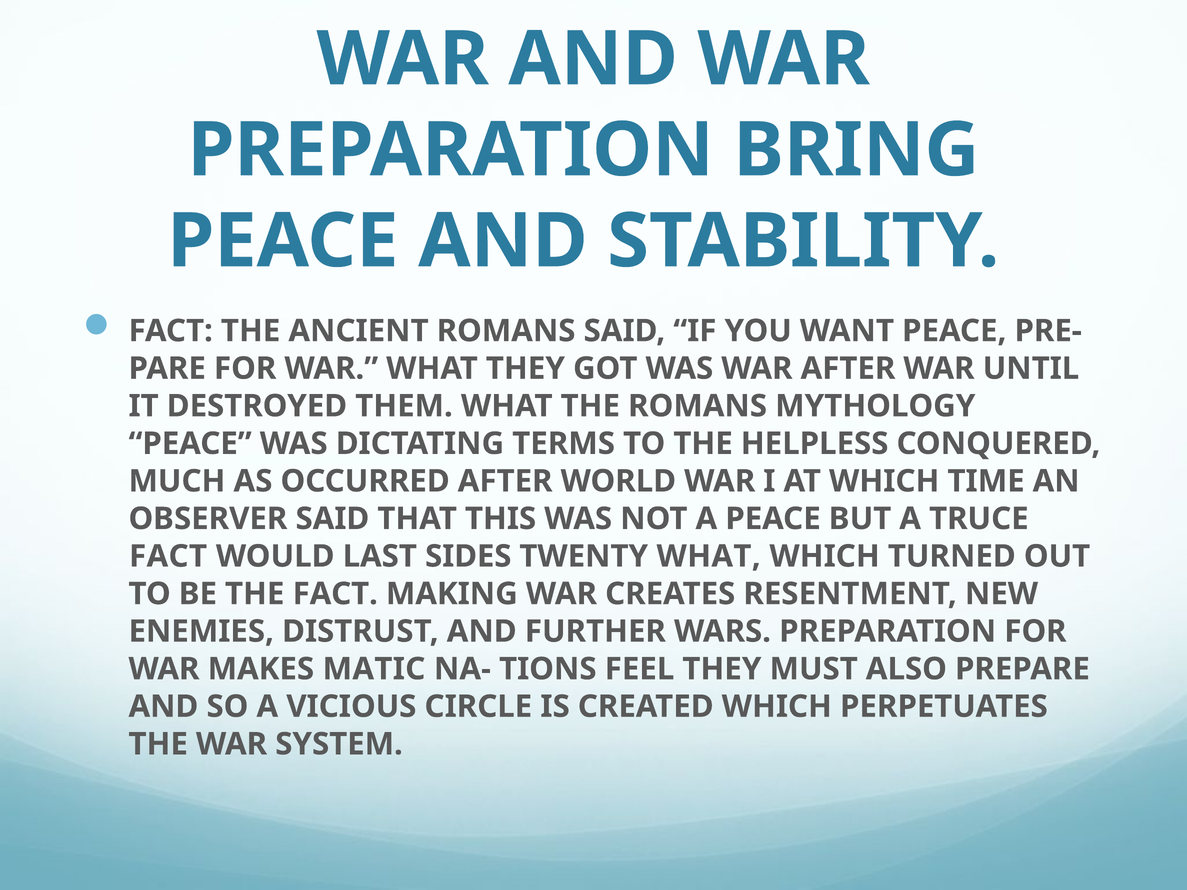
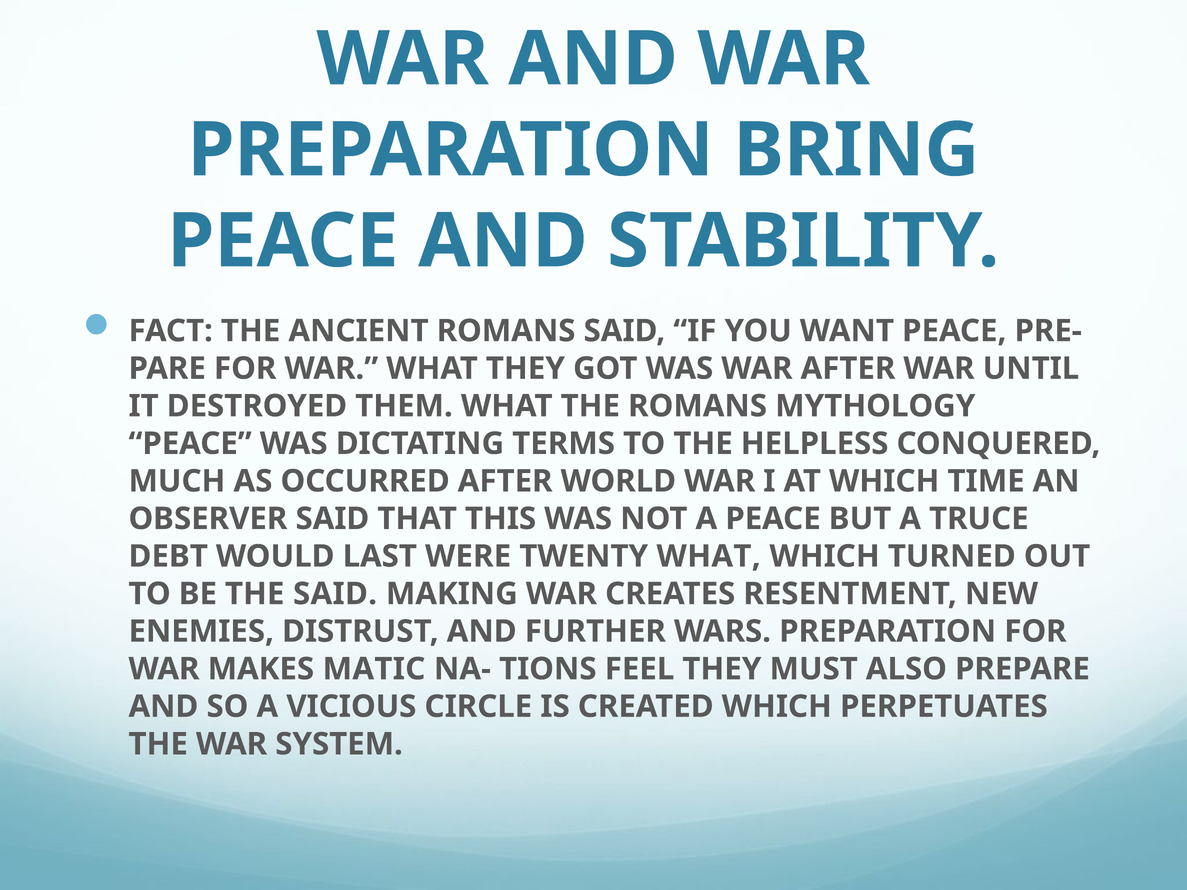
FACT: FACT -> DEBT (168, 556)
SIDES: SIDES -> WERE (468, 556)
THE FACT: FACT -> SAID (335, 594)
